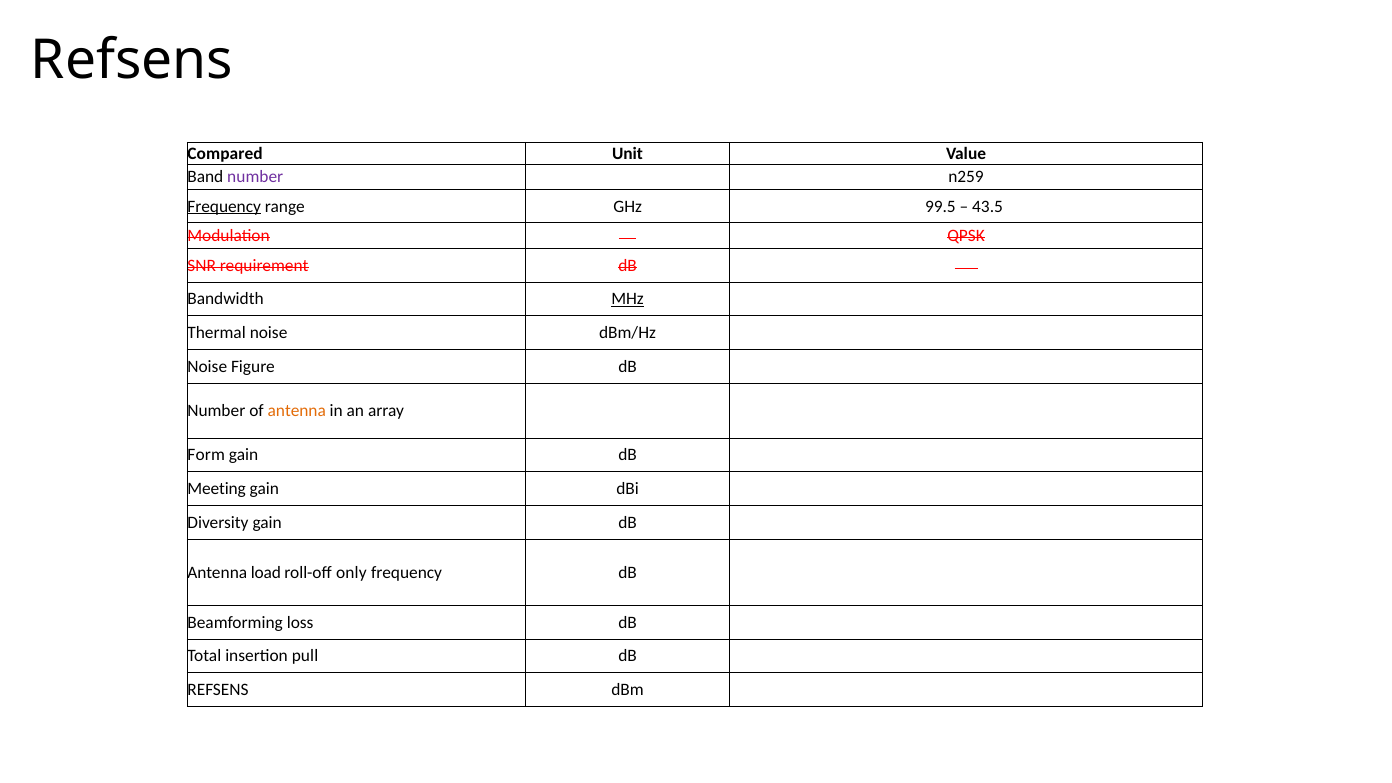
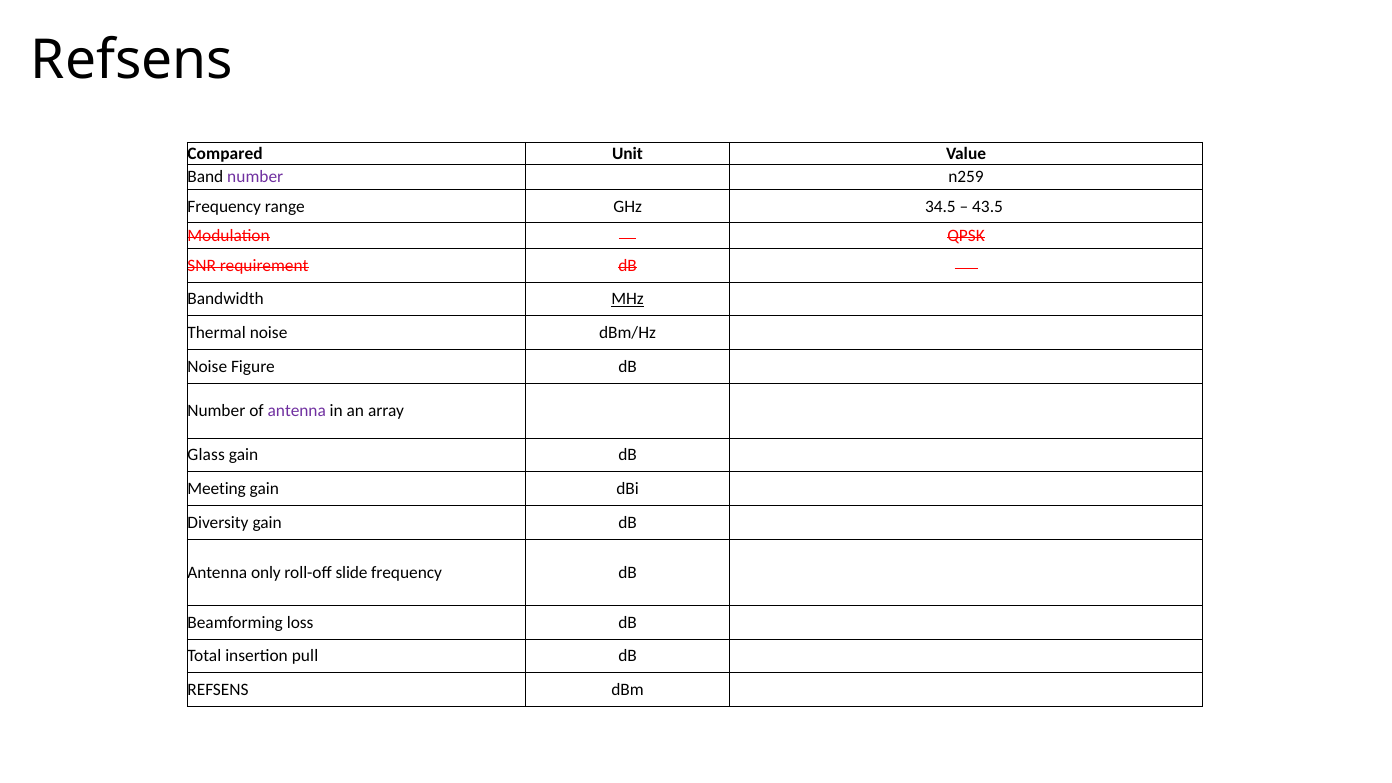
Frequency underline: present -> none (224, 206)
99.5: 99.5 -> 34.5 (940, 206)
antenna colour: orange -> purple (297, 411)
Form: Form -> Glass (206, 455)
load: load -> only (266, 572)
only: only -> slide (352, 572)
